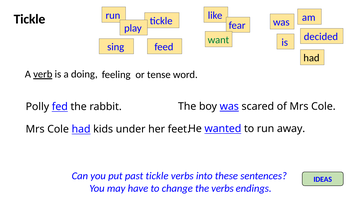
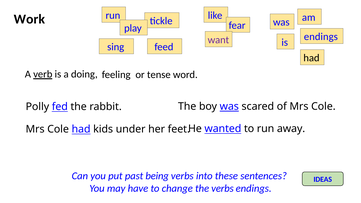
Tickle: Tickle -> Work (29, 19)
decided: decided -> endings (321, 37)
want colour: green -> purple (218, 40)
past tickle: tickle -> being (157, 176)
